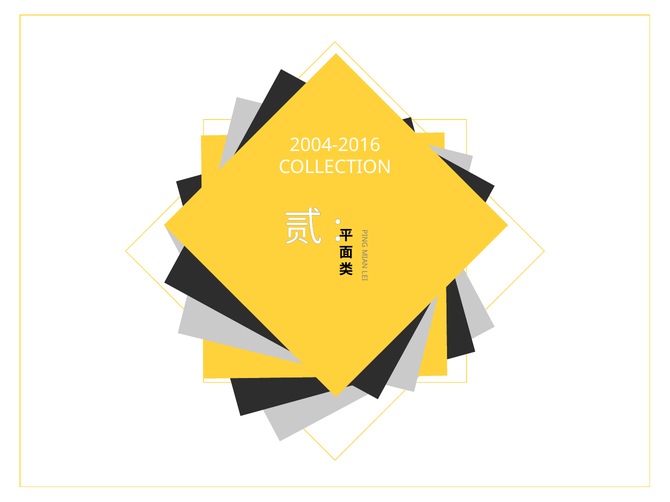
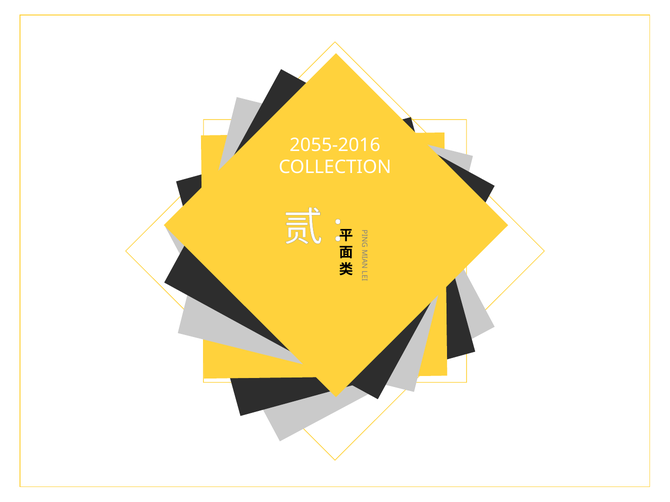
2004-2016: 2004-2016 -> 2055-2016 (335, 145)
